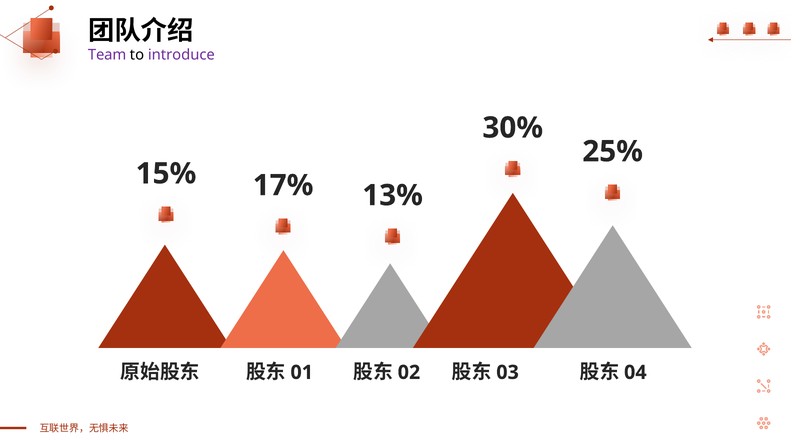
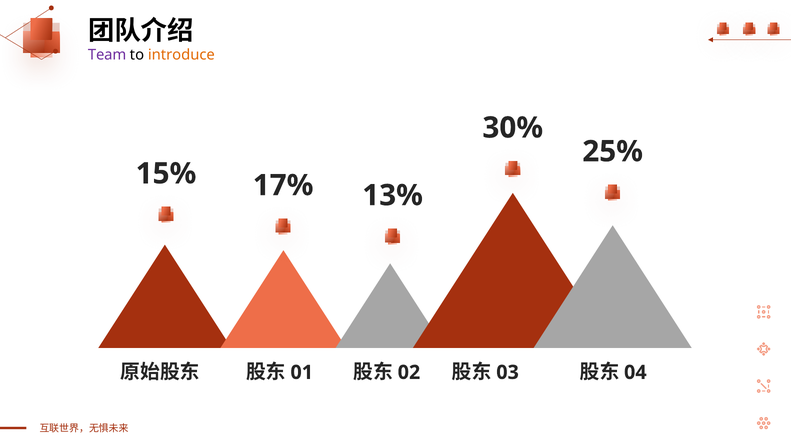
introduce colour: purple -> orange (181, 55)
